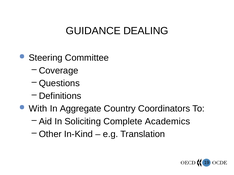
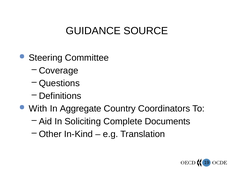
DEALING: DEALING -> SOURCE (146, 31)
Academics: Academics -> Documents (168, 122)
